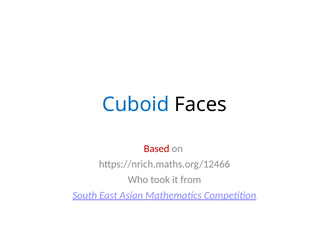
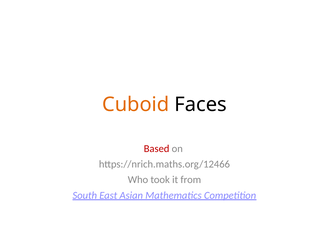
Cuboid colour: blue -> orange (136, 105)
